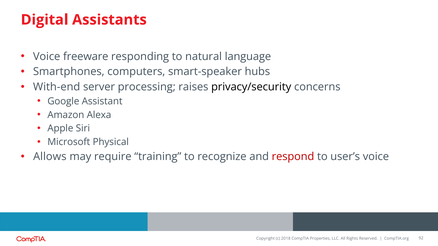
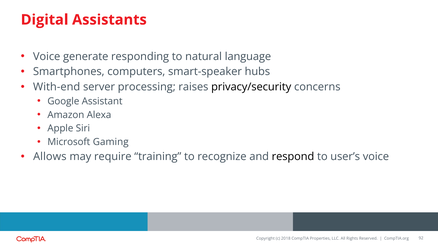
freeware: freeware -> generate (86, 56)
Physical: Physical -> Gaming (111, 142)
respond colour: red -> black (293, 157)
